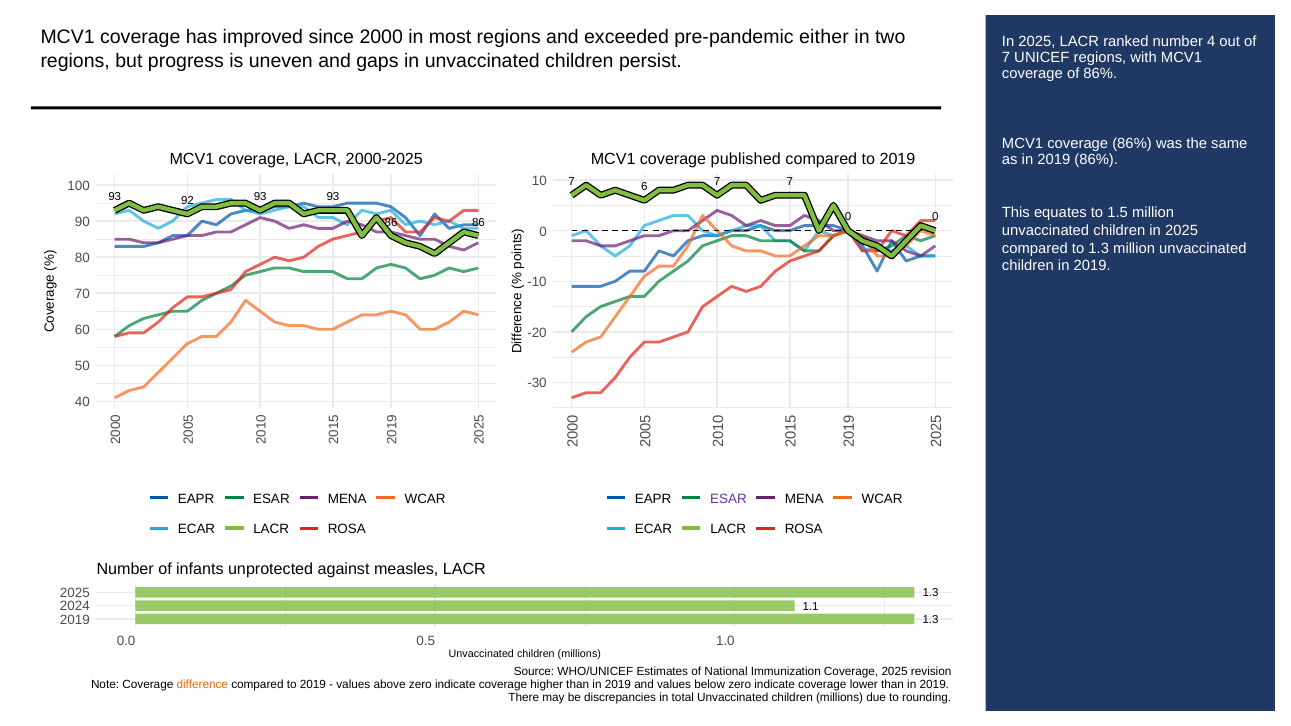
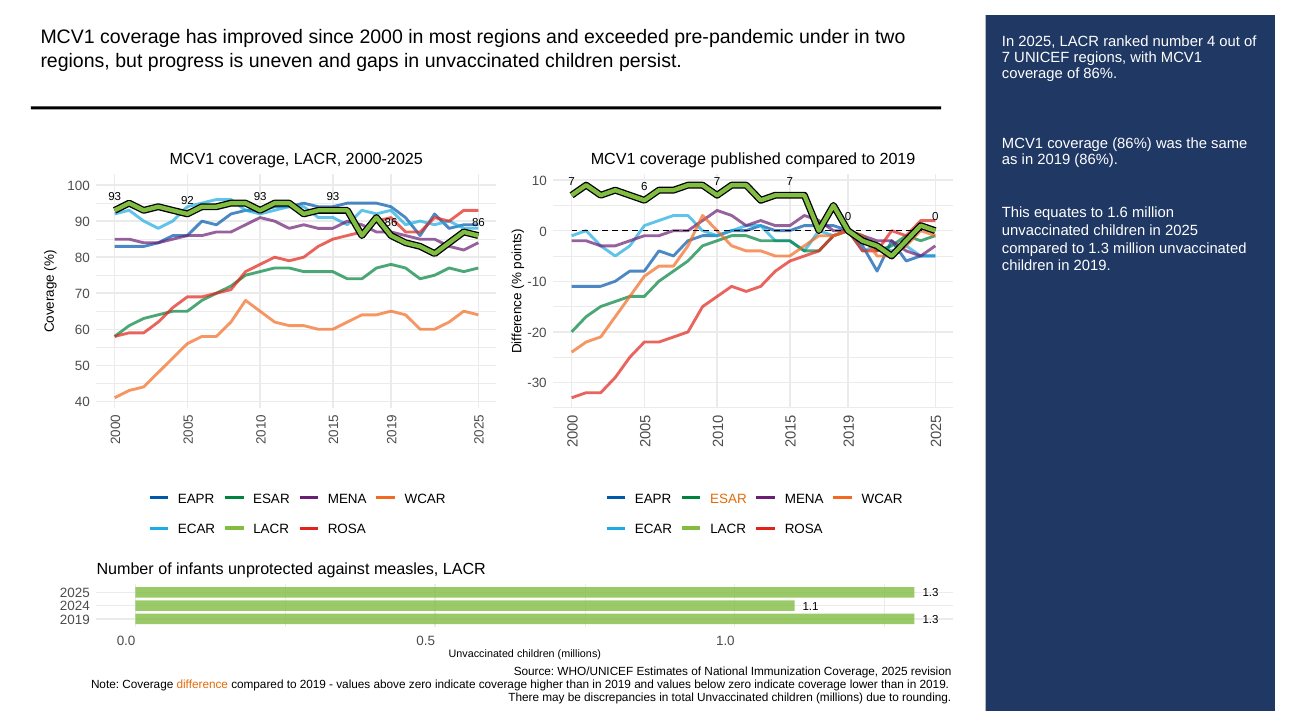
either: either -> under (824, 37)
1.5: 1.5 -> 1.6 (1118, 213)
ESAR colour: purple -> orange (728, 499)
